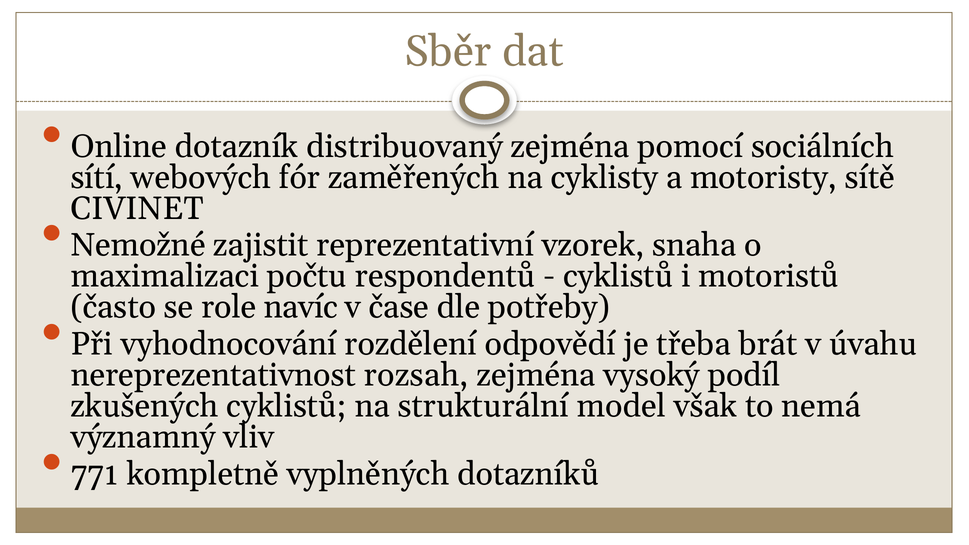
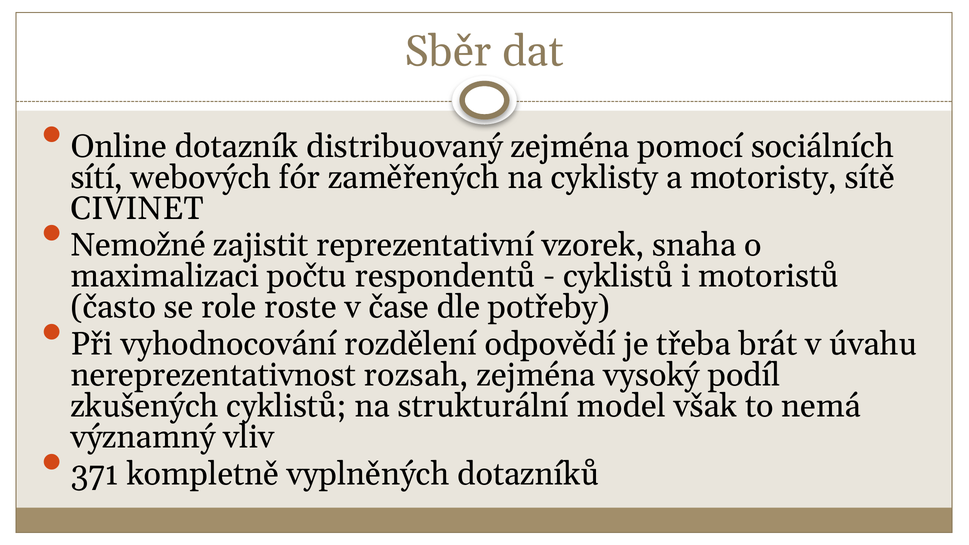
navíc: navíc -> roste (301, 307)
771: 771 -> 371 (95, 474)
